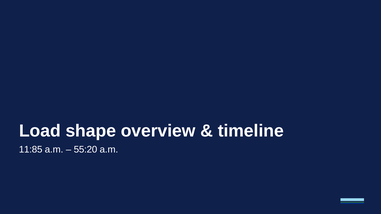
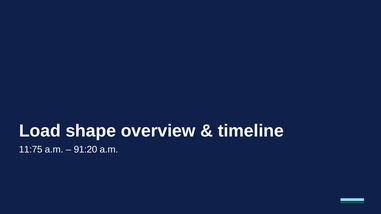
11:85: 11:85 -> 11:75 (31, 150)
55:20: 55:20 -> 91:20 (85, 150)
